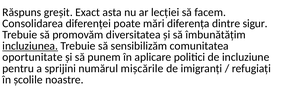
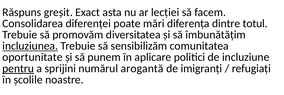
sigur: sigur -> totul (255, 23)
pentru underline: none -> present (18, 68)
mișcările: mișcările -> arogantă (142, 68)
